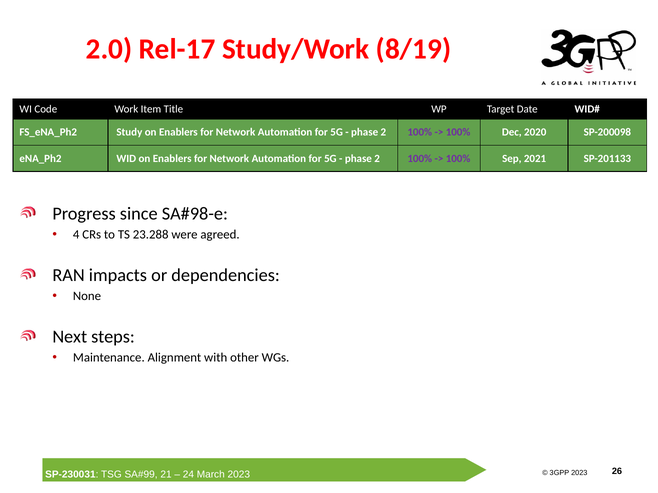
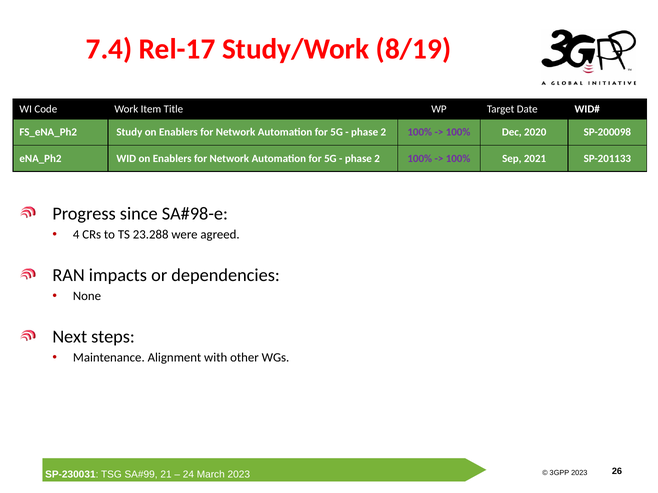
2.0: 2.0 -> 7.4 (109, 49)
